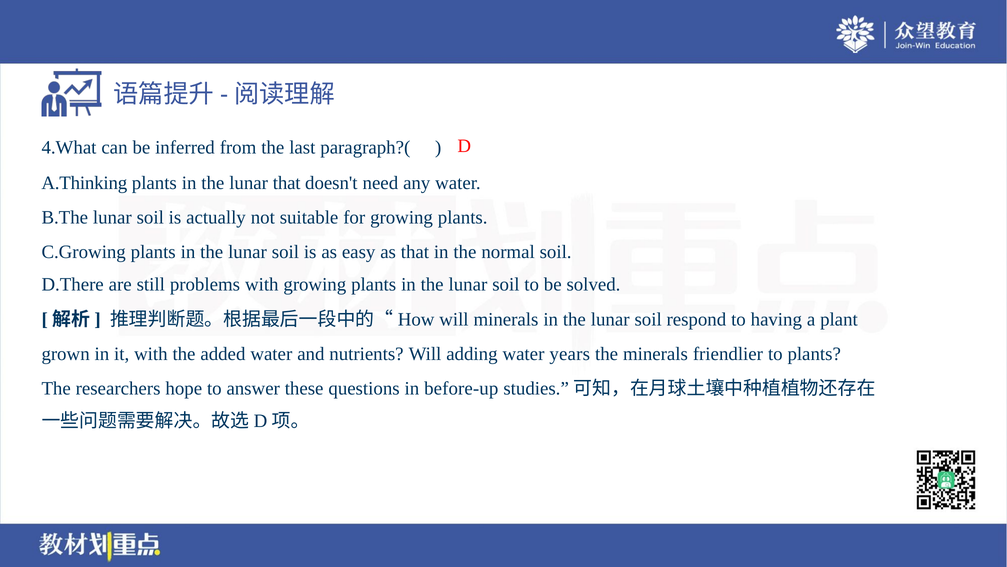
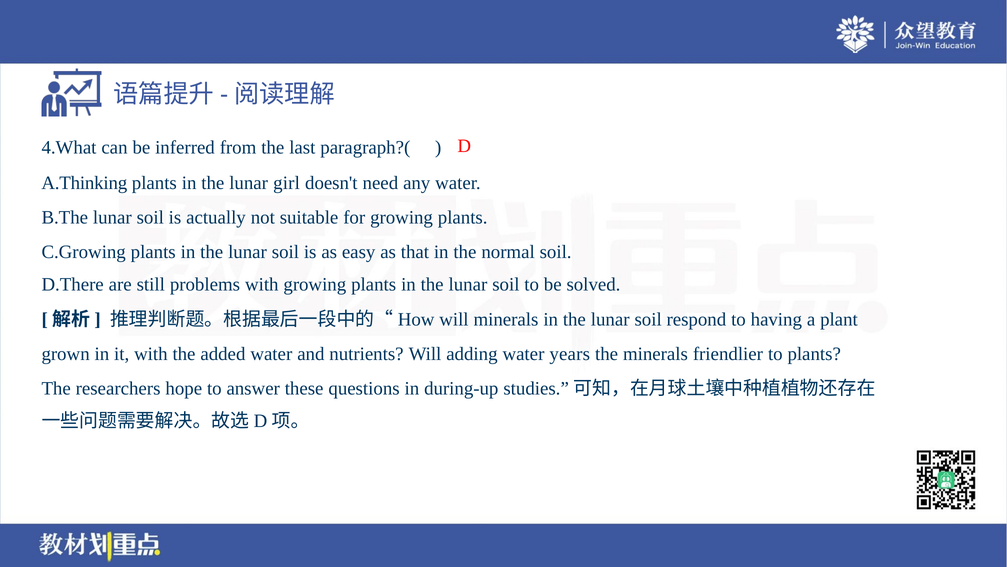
lunar that: that -> girl (287, 183)
before-up: before-up -> during-up (461, 388)
